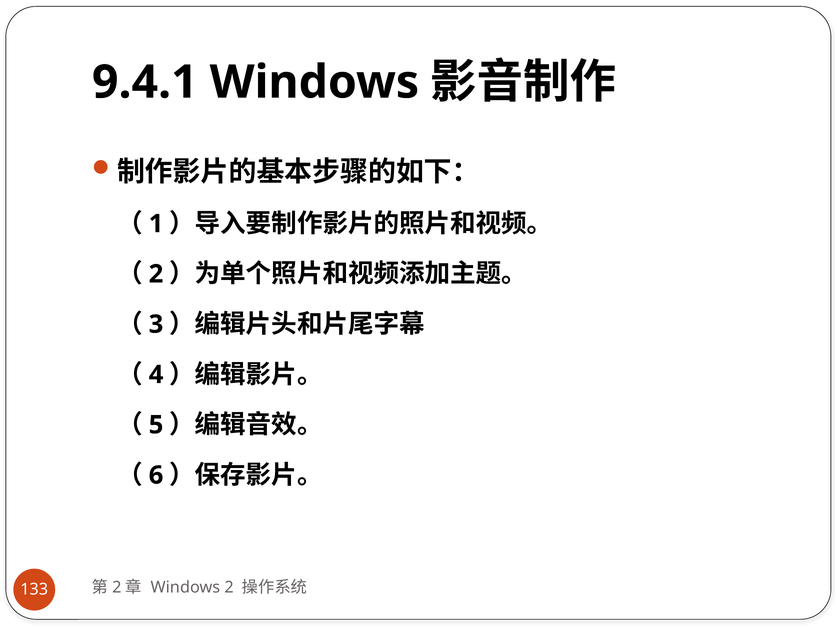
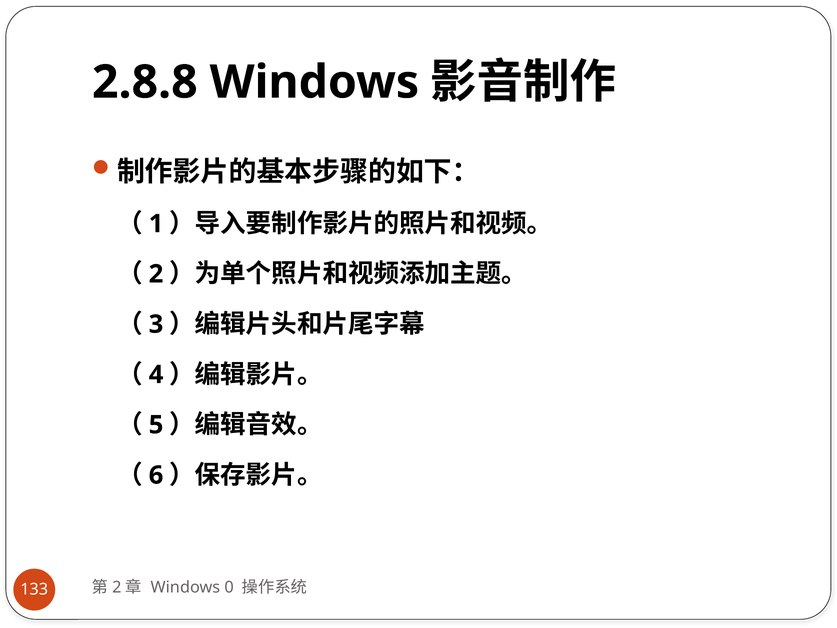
9.4.1: 9.4.1 -> 2.8.8 (145, 82)
Windows 2: 2 -> 0 (229, 587)
